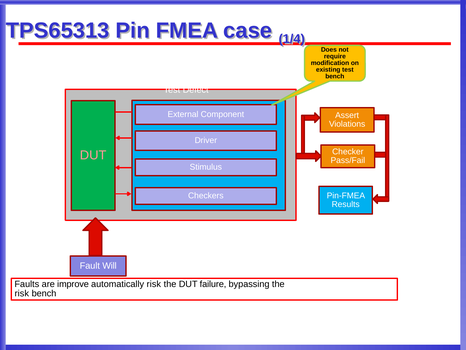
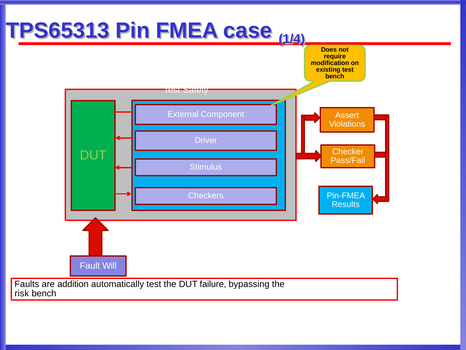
Defect: Defect -> Safety (196, 90)
DUT colour: pink -> light green (93, 155)
improve: improve -> addition (73, 284)
automatically risk: risk -> test (154, 284)
